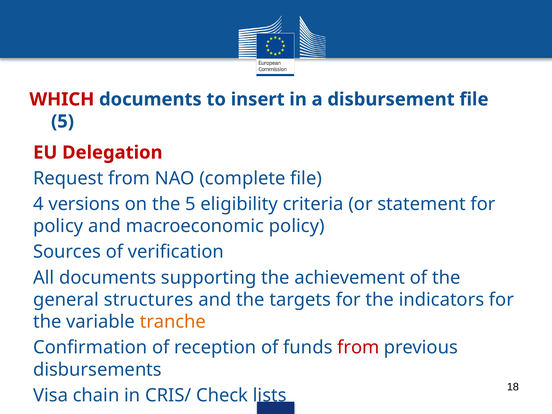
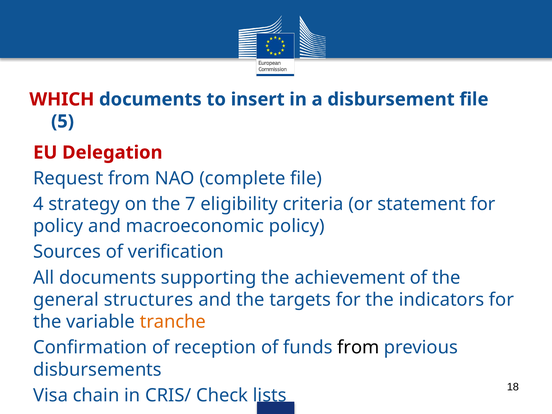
versions: versions -> strategy (84, 204)
the 5: 5 -> 7 (191, 204)
from colour: red -> black (358, 348)
